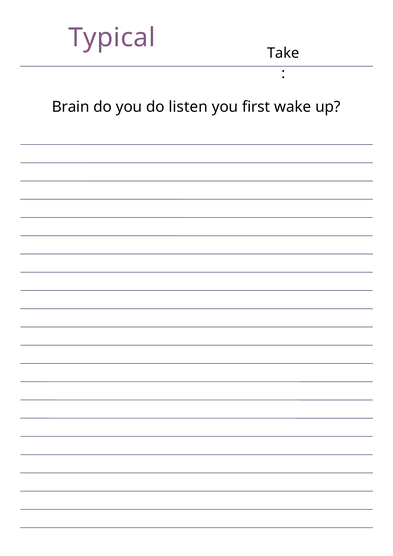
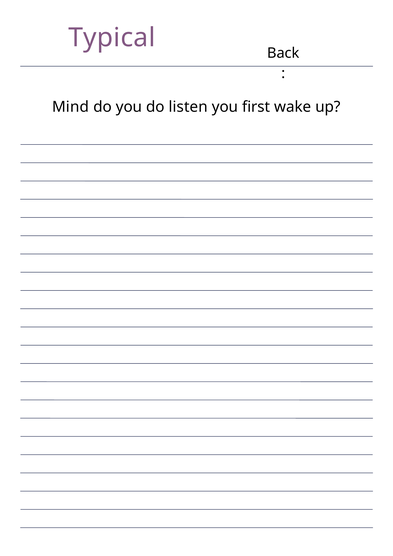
Take: Take -> Back (283, 53)
Brain: Brain -> Mind (70, 107)
